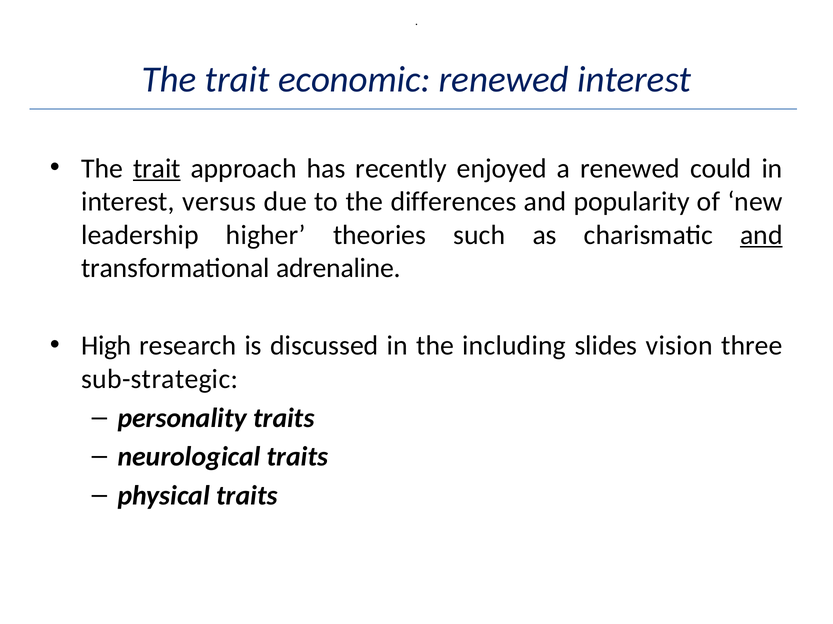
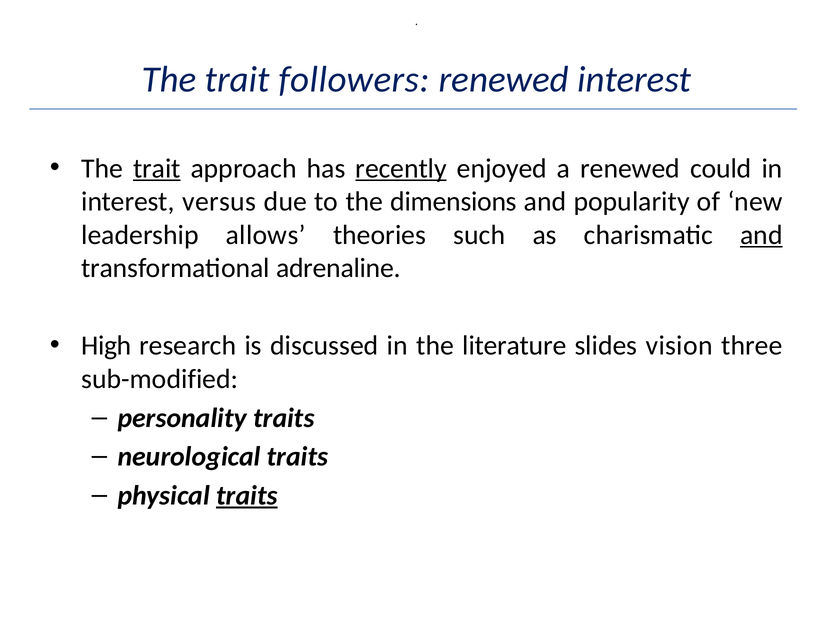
economic: economic -> followers (354, 80)
recently underline: none -> present (401, 169)
differences: differences -> dimensions (454, 202)
higher: higher -> allows (266, 235)
including: including -> literature (514, 346)
sub-strategic: sub-strategic -> sub-modified (160, 380)
traits underline: none -> present (247, 496)
